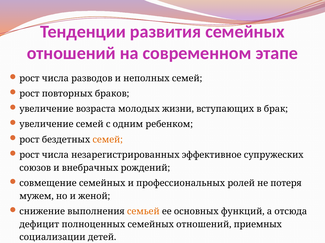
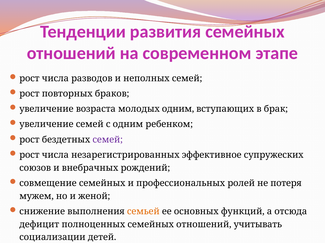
молодых жизни: жизни -> одним (178, 109)
семей colour: orange -> purple (108, 140)
приемных: приемных -> учитывать (258, 225)
